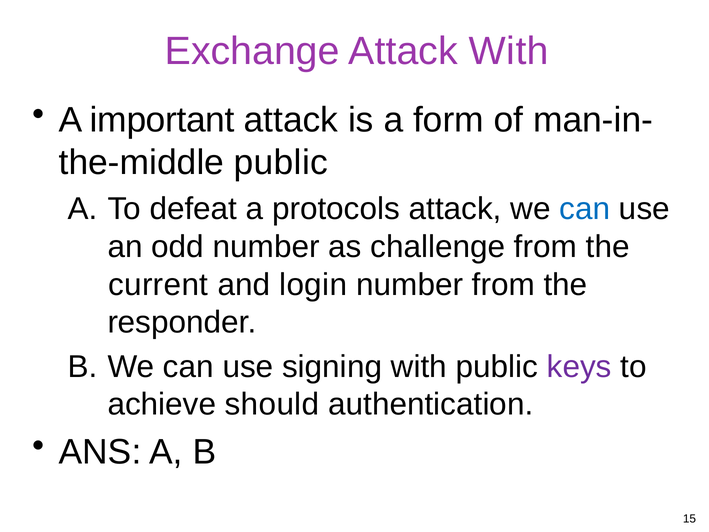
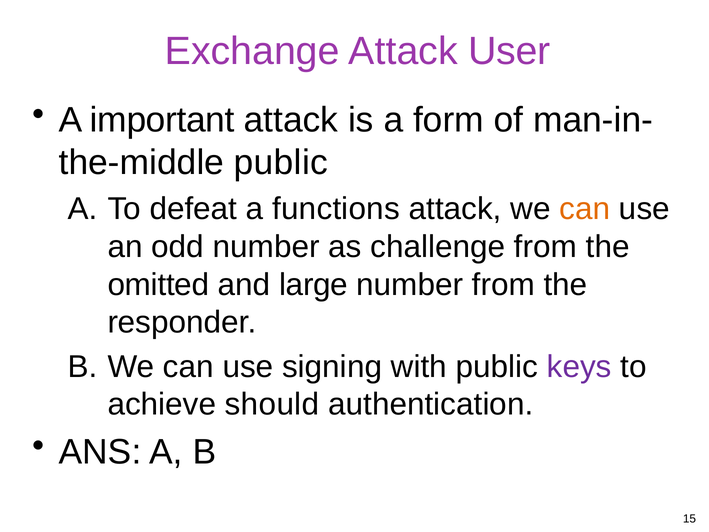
Attack With: With -> User (509, 51)
protocols: protocols -> functions (336, 209)
can colour: blue -> orange (585, 209)
current: current -> omitted (158, 284)
login: login -> large (314, 284)
